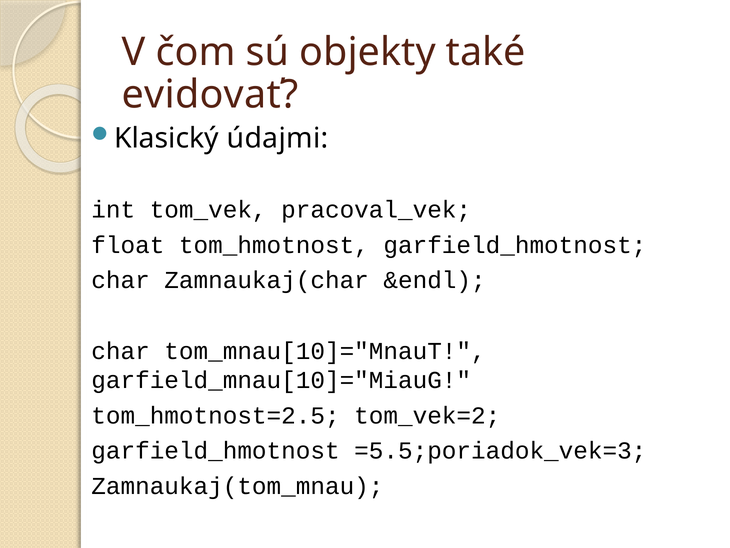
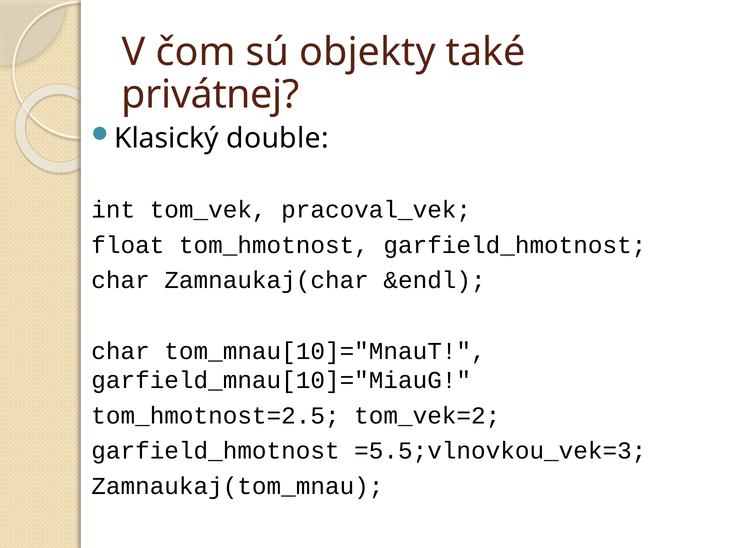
evidovať: evidovať -> privátnej (210, 95)
údajmi: údajmi -> double (278, 138)
=5.5;poriadok_vek=3: =5.5;poriadok_vek=3 -> =5.5;vlnovkou_vek=3 (500, 451)
